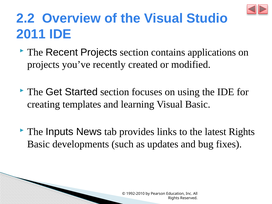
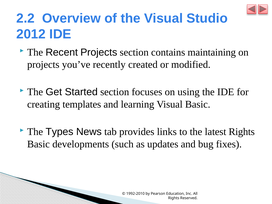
2011: 2011 -> 2012 (31, 34)
applications: applications -> maintaining (212, 52)
Inputs: Inputs -> Types (59, 132)
